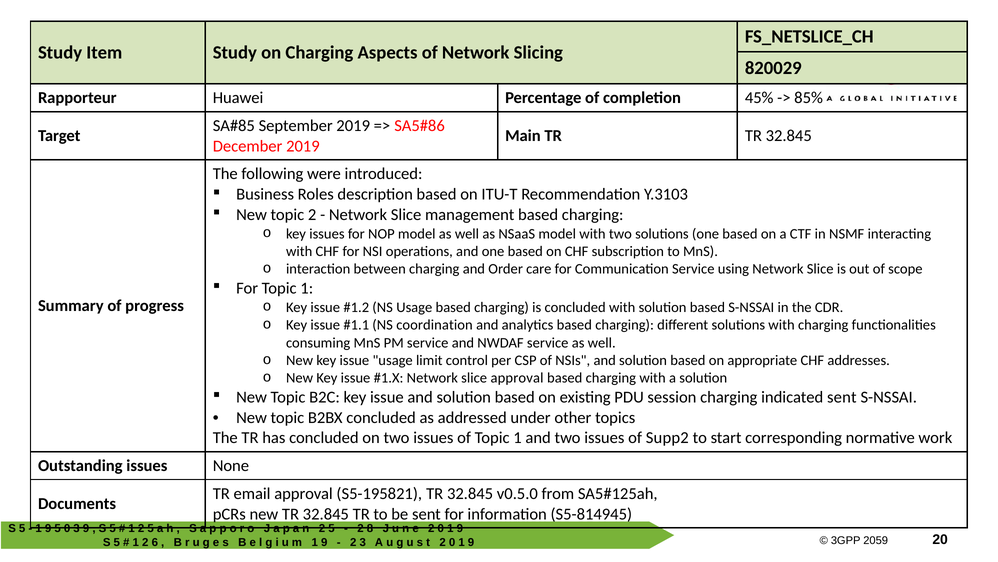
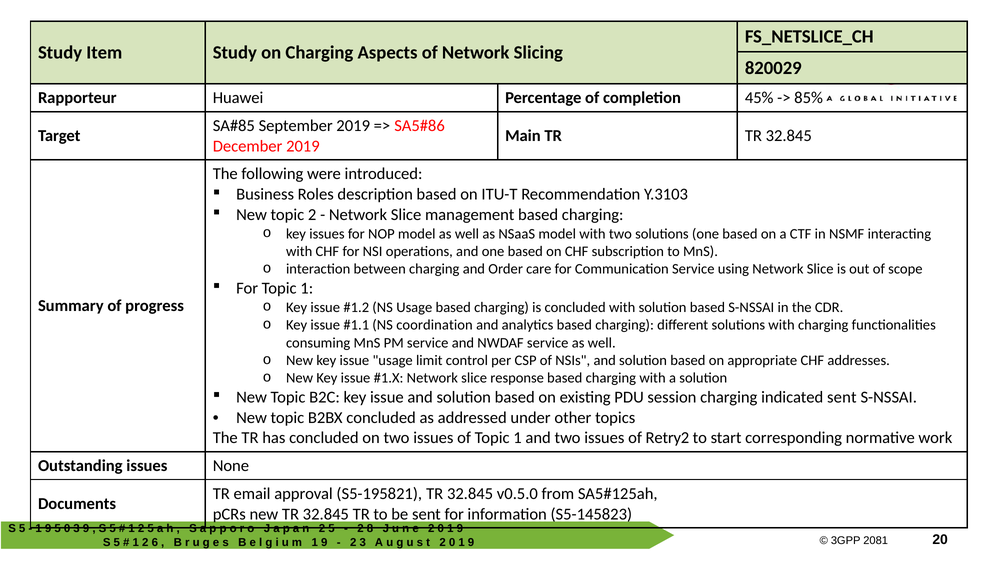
slice approval: approval -> response (517, 378)
Supp2: Supp2 -> Retry2 (667, 437)
S5-814945: S5-814945 -> S5-145823 (591, 513)
2059: 2059 -> 2081 (876, 540)
